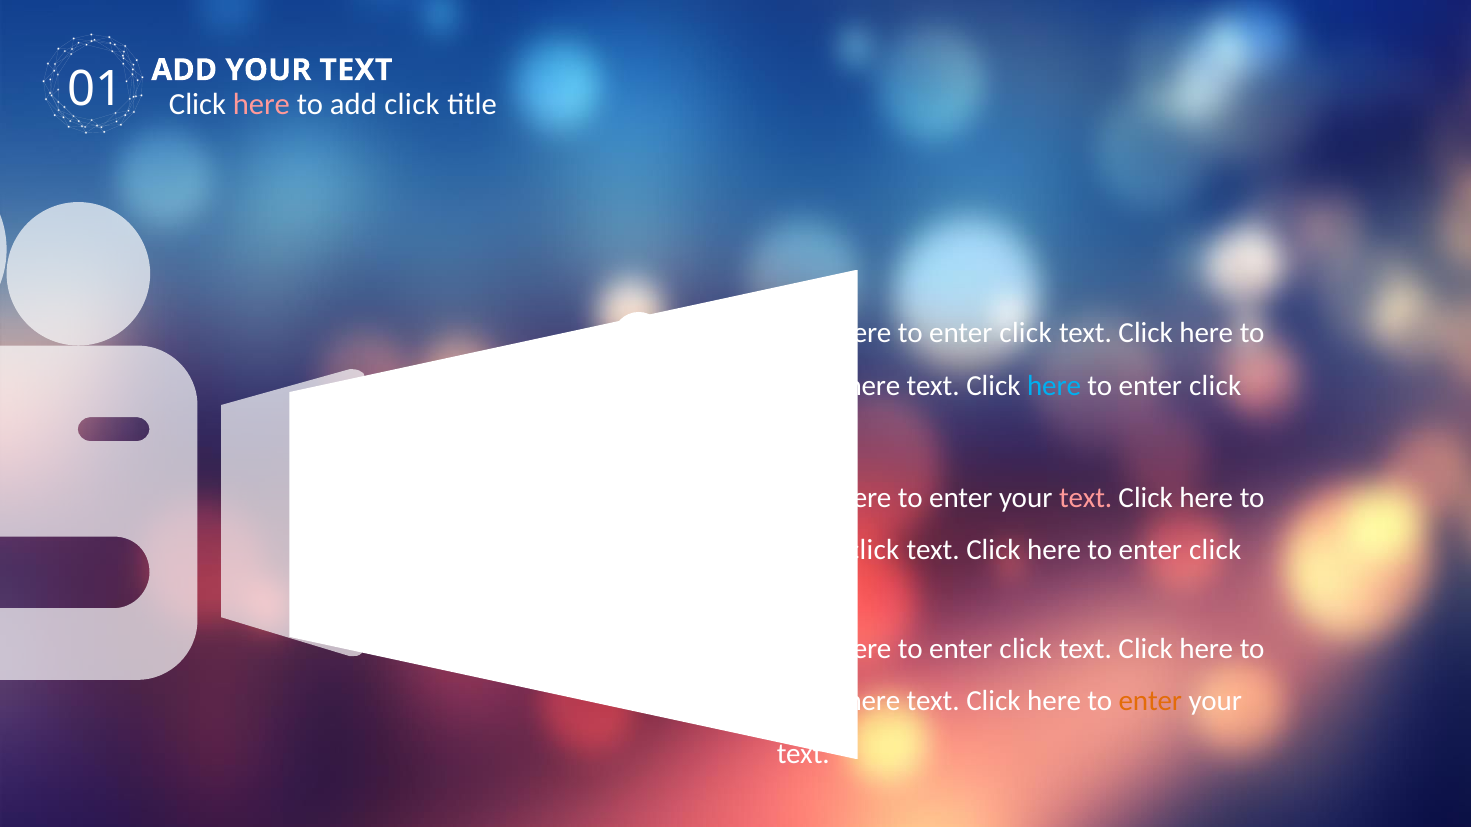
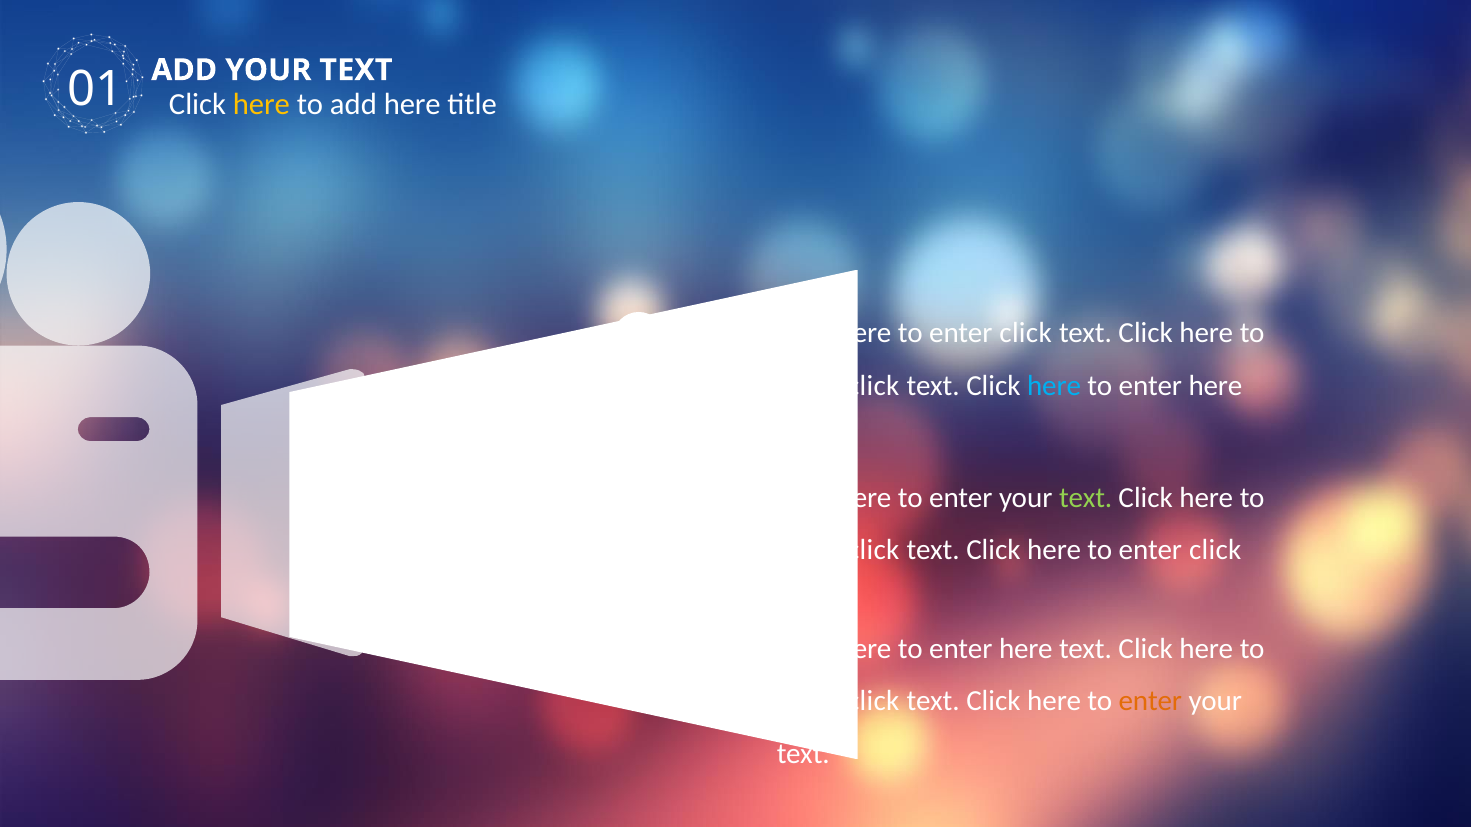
here colour: pink -> yellow (261, 104)
add click: click -> here (412, 104)
here: here -> click (873, 386)
click: click -> here (1215, 386)
text colour: pink -> light green (1086, 498)
click: click -> here (1026, 649)
here: here -> click (873, 701)
